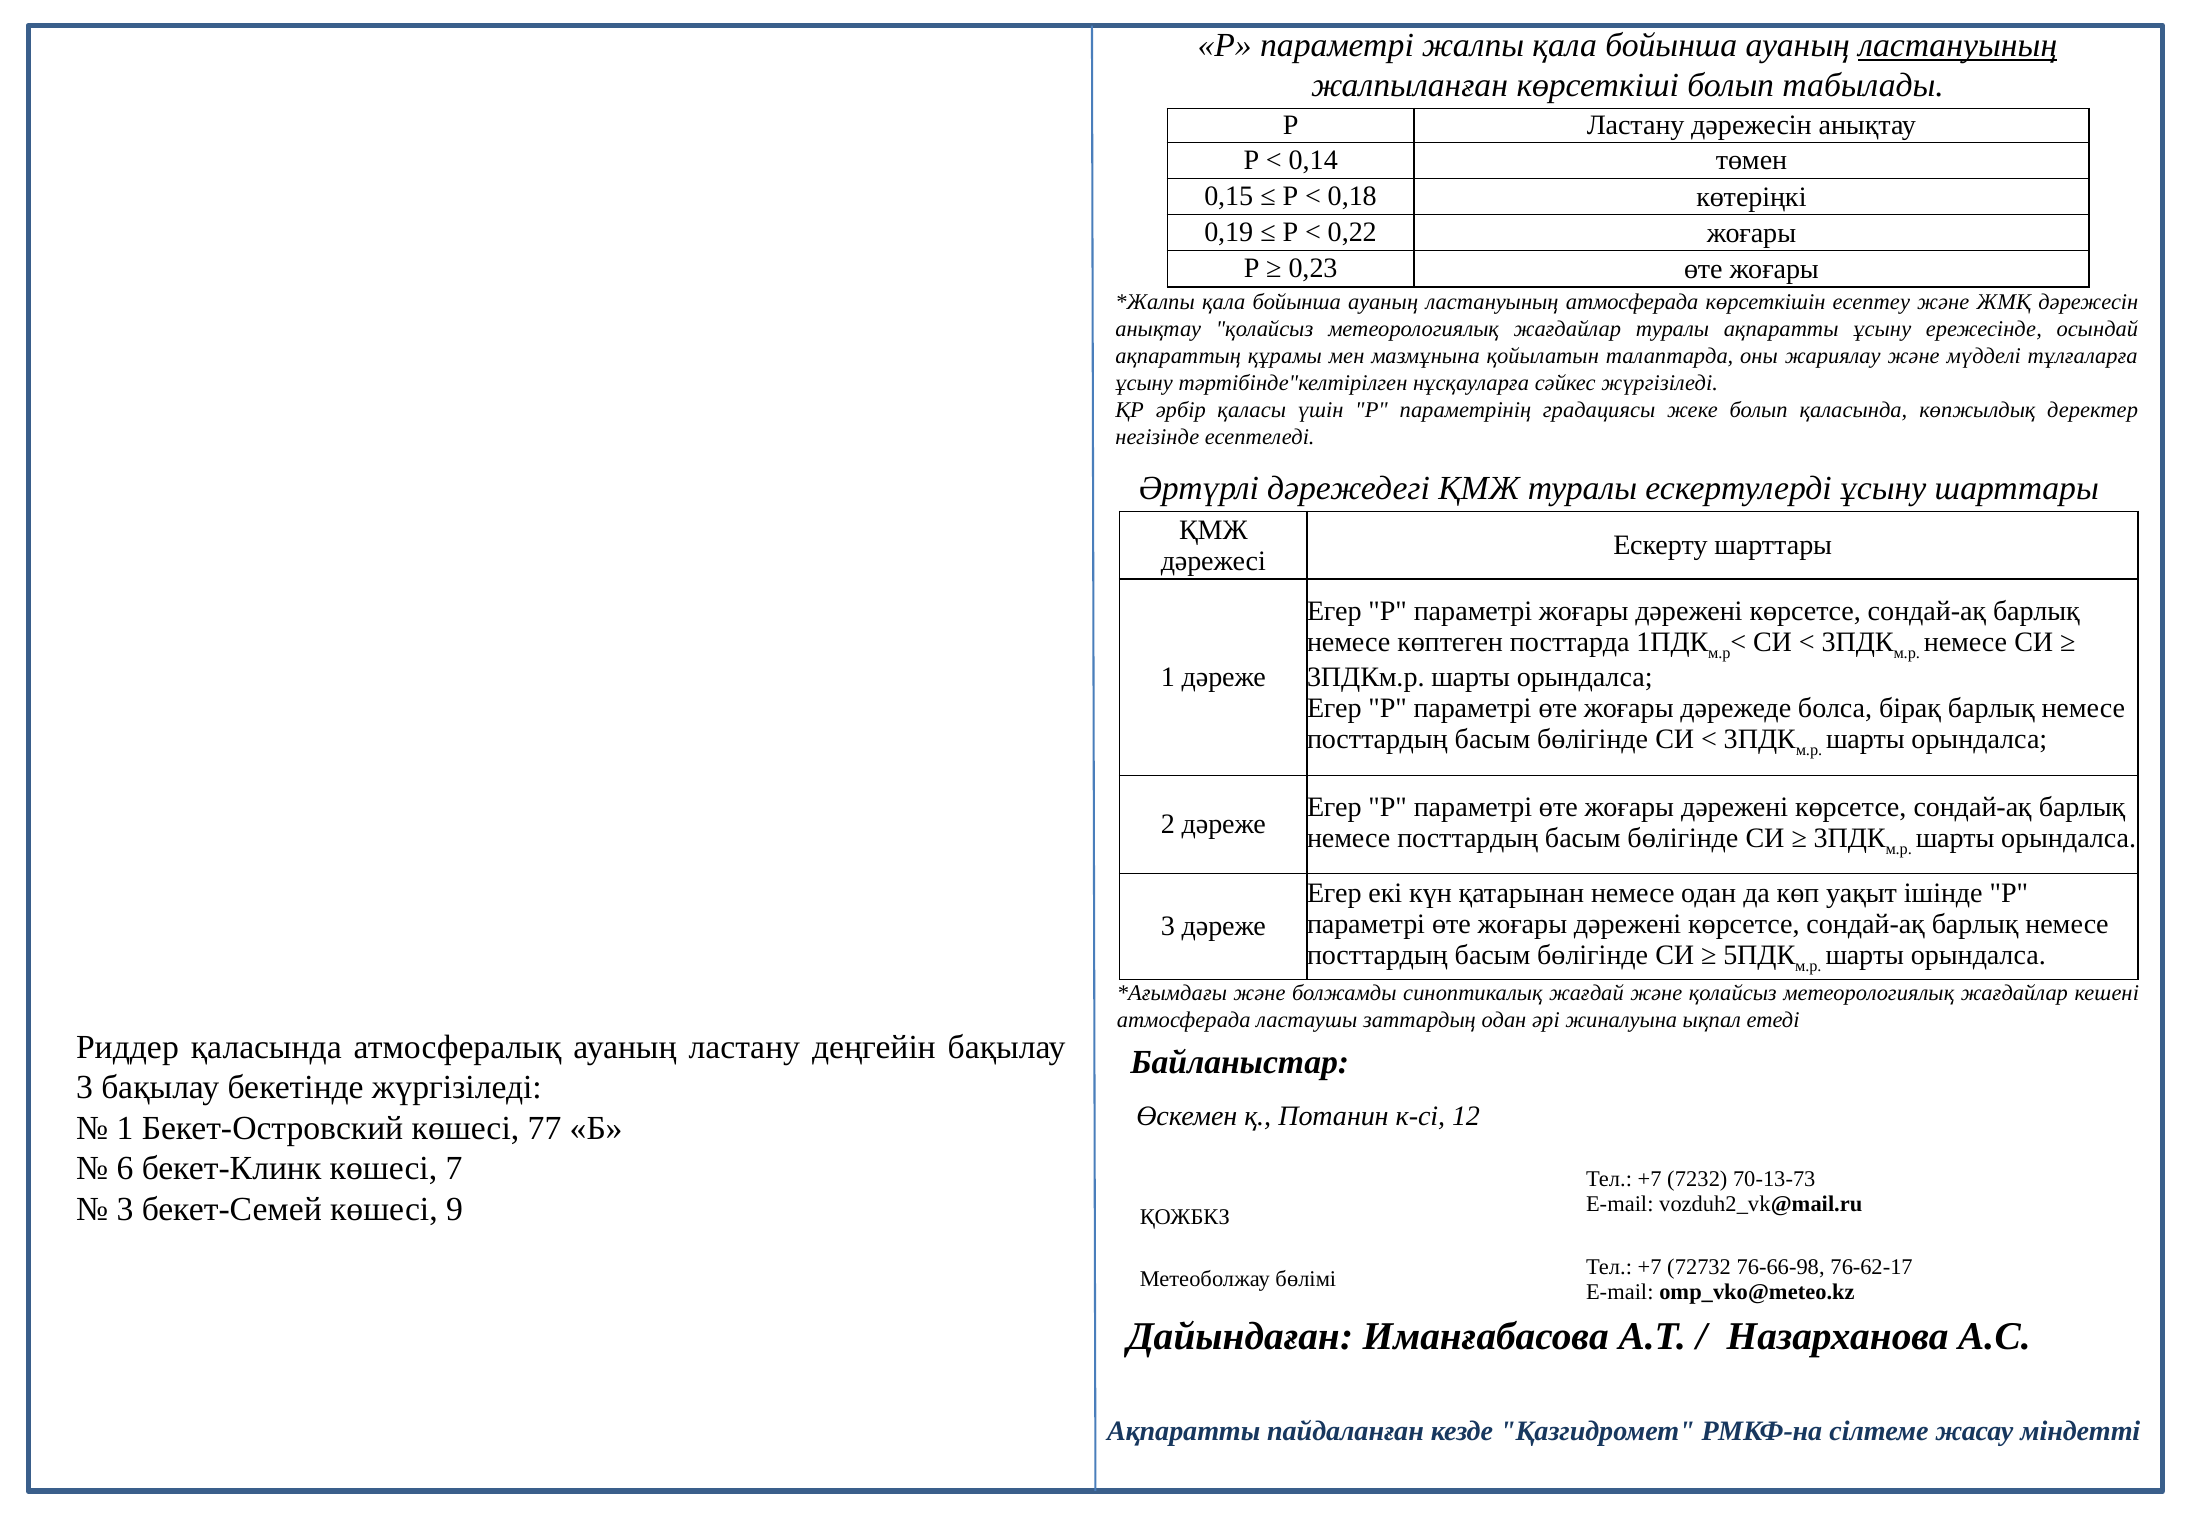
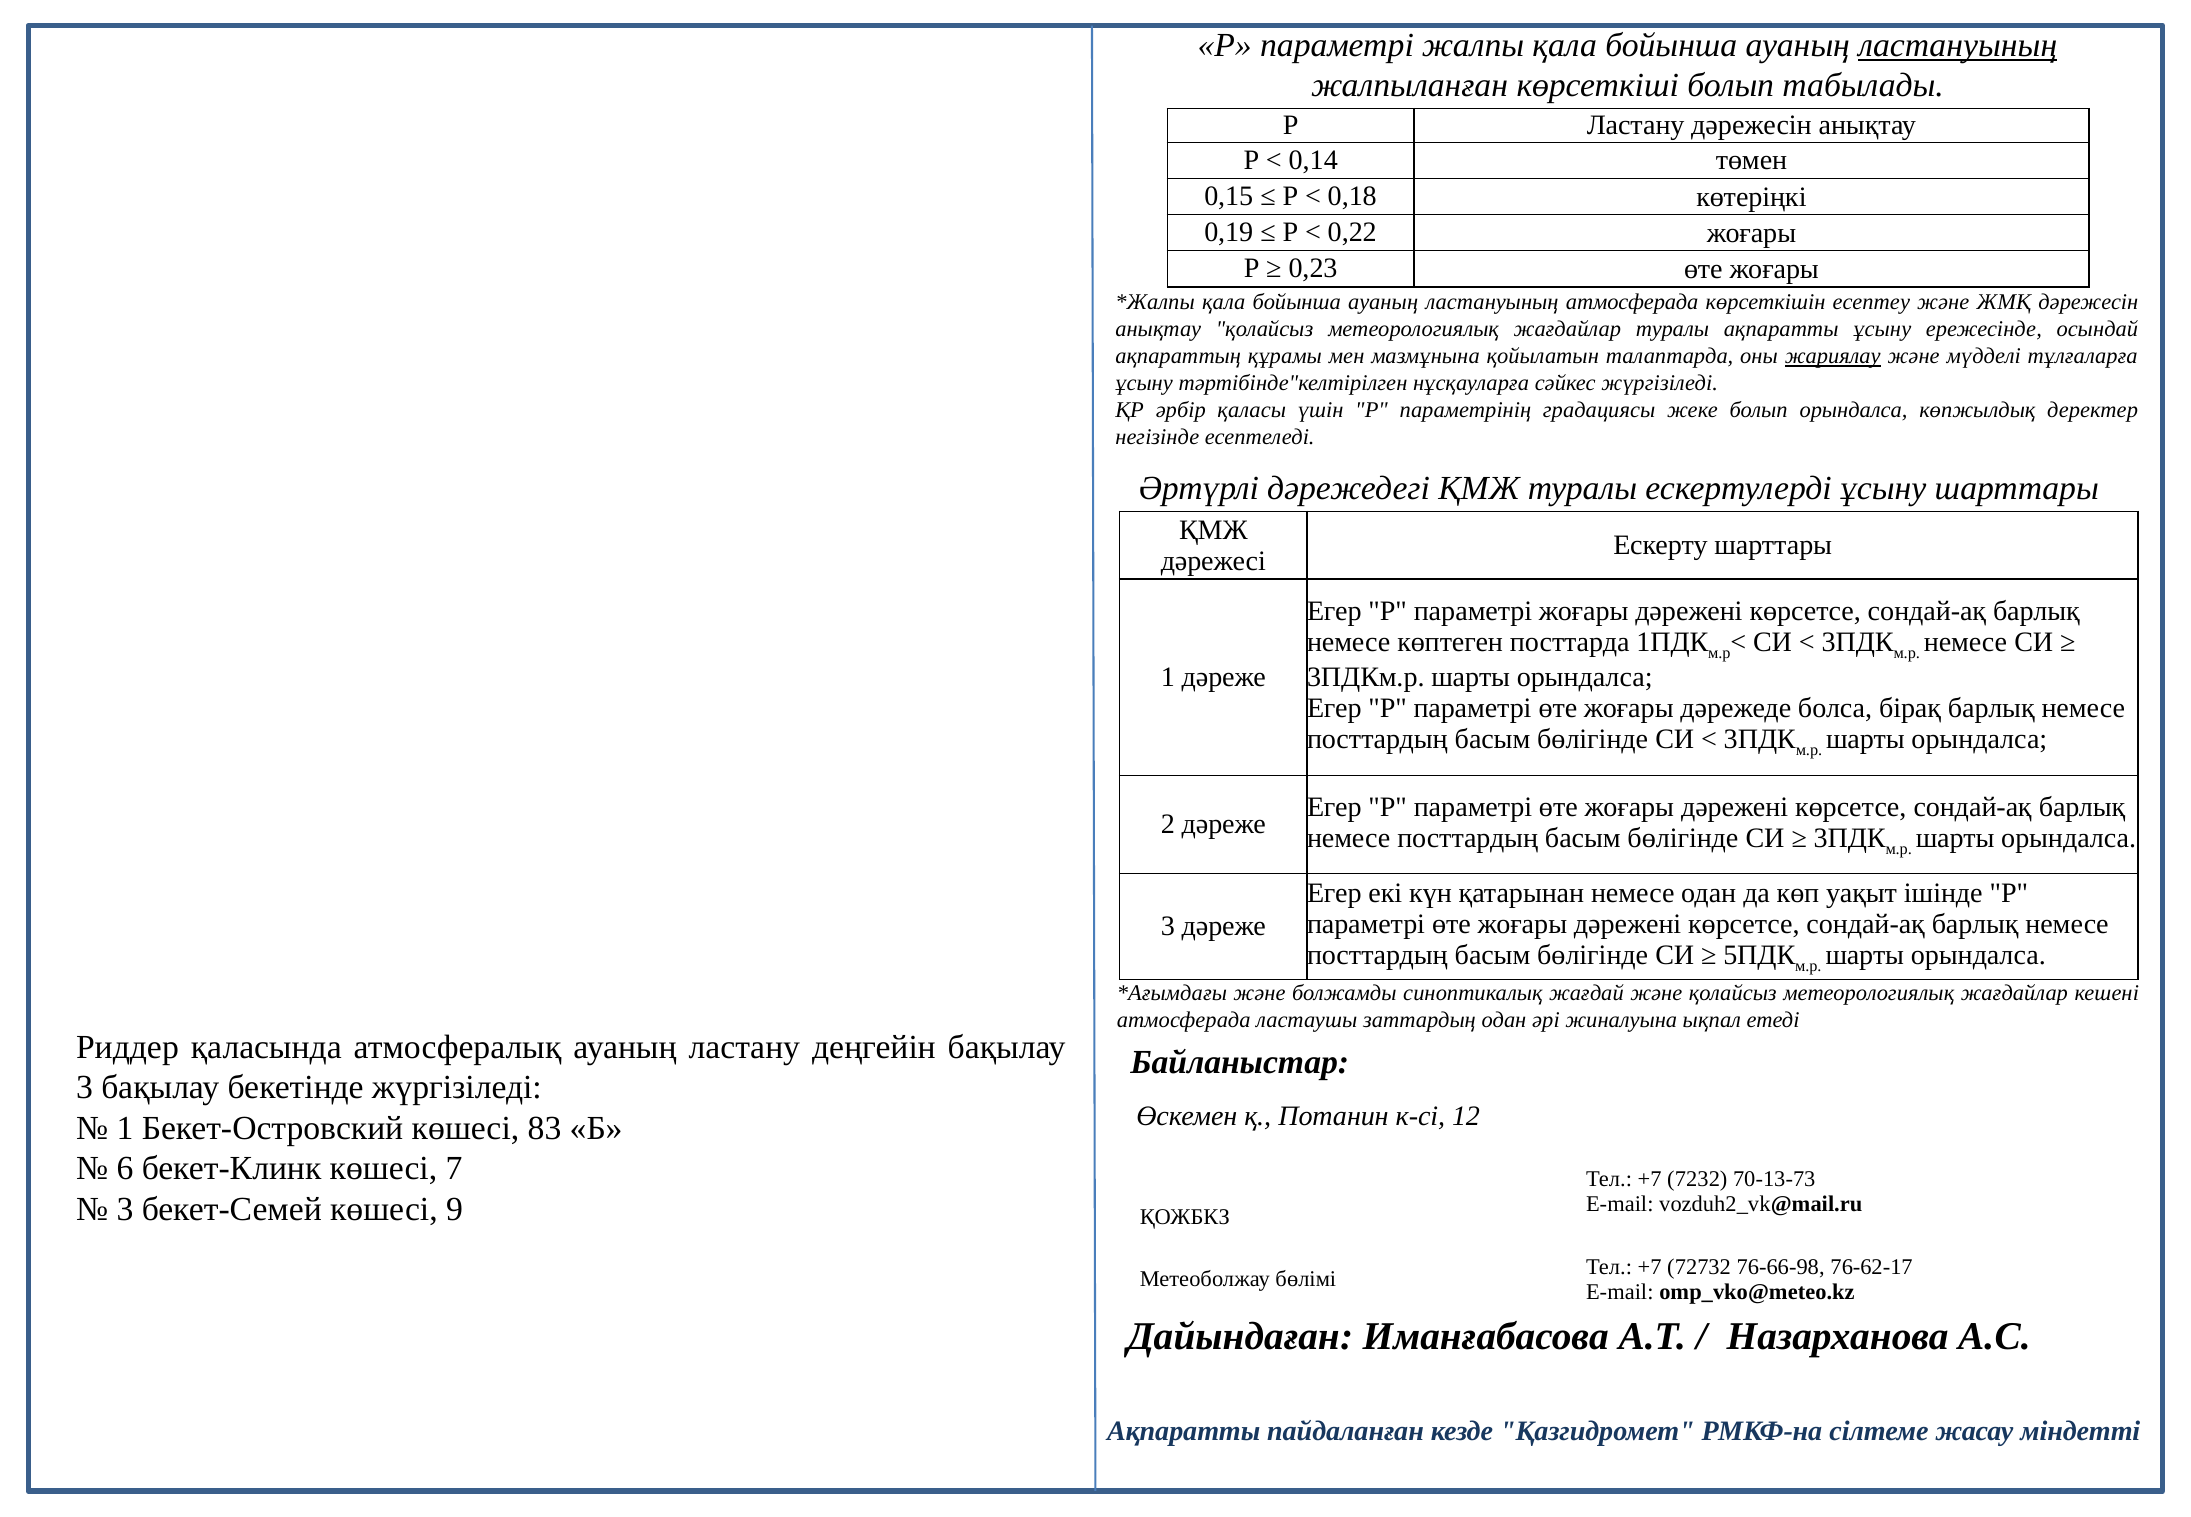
жариялау underline: none -> present (1833, 356)
болып қаласында: қаласында -> орындалса (1853, 410)
77: 77 -> 83 (545, 1128)
